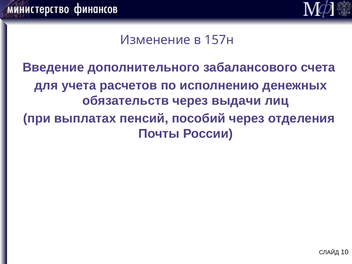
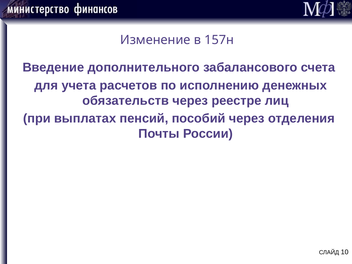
выдачи: выдачи -> реестре (236, 101)
